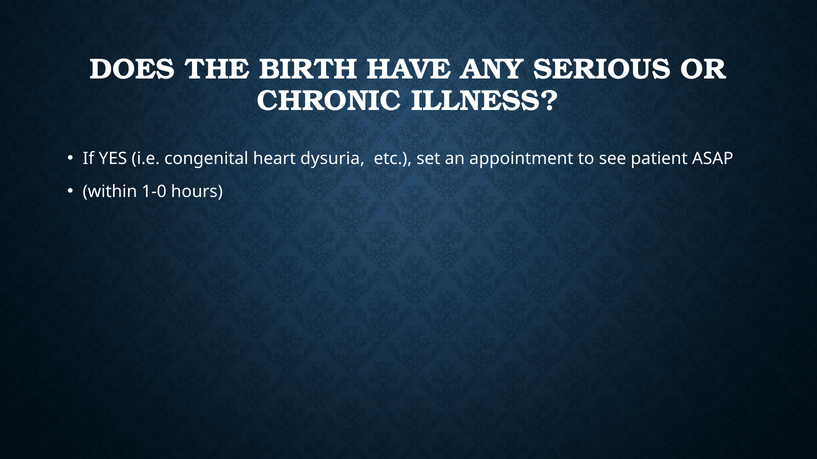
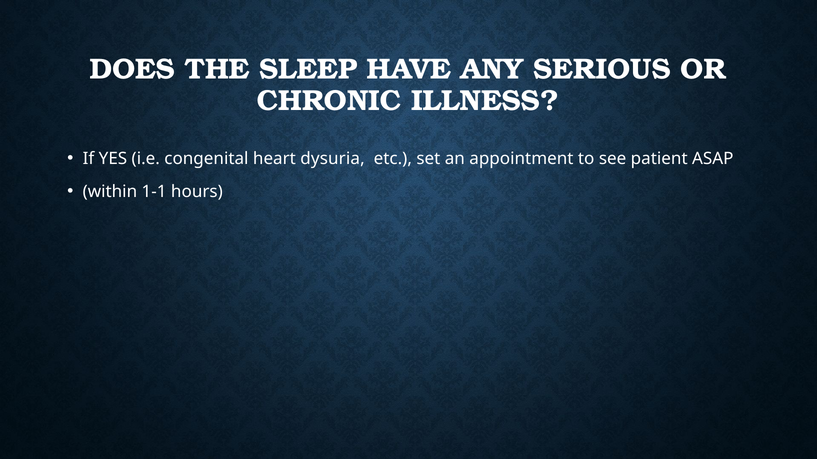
BIRTH: BIRTH -> SLEEP (308, 69)
1-0: 1-0 -> 1-1 (154, 192)
